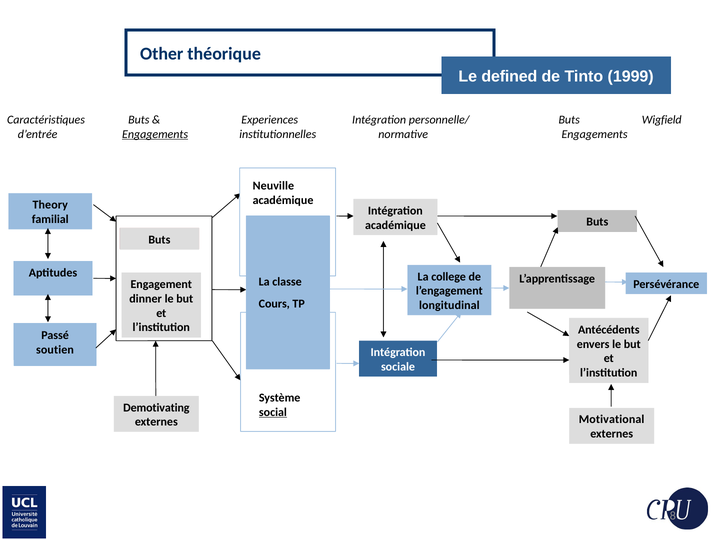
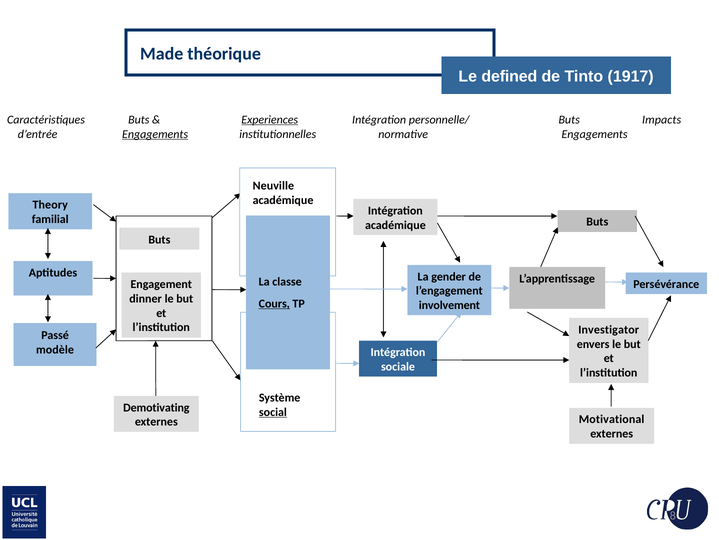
Other: Other -> Made (162, 54)
1999: 1999 -> 1917 (631, 76)
Experiences underline: none -> present (270, 120)
Wigfield: Wigfield -> Impacts (662, 120)
college: college -> gender (449, 276)
Cours underline: none -> present (274, 303)
longitudinal: longitudinal -> involvement (449, 305)
Antécédents: Antécédents -> Investigator (609, 329)
soutien: soutien -> modèle (55, 349)
